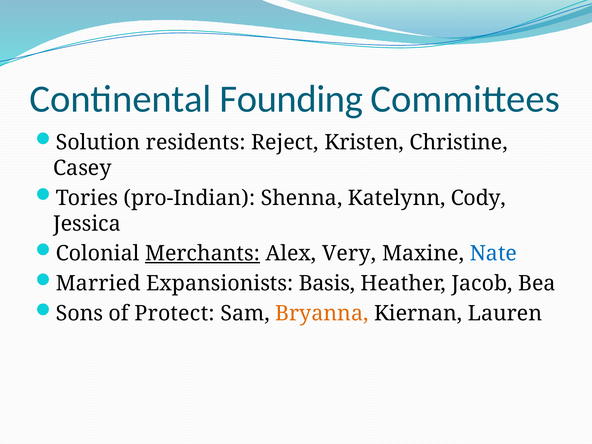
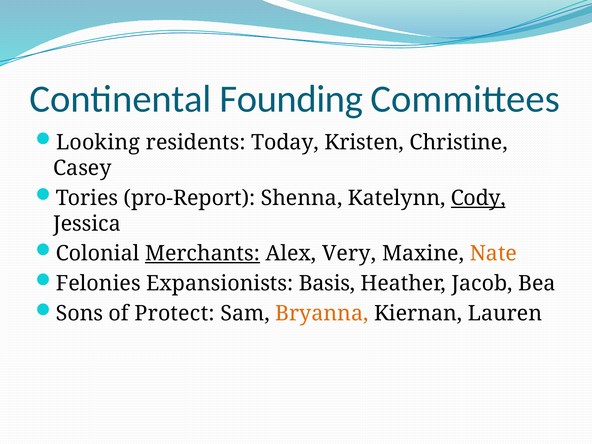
Solution: Solution -> Looking (98, 143)
Reject: Reject -> Today (285, 143)
pro-Indian: pro-Indian -> pro-Report (189, 198)
Cody underline: none -> present (478, 198)
Nate colour: blue -> orange (493, 254)
Married: Married -> Felonies (98, 284)
